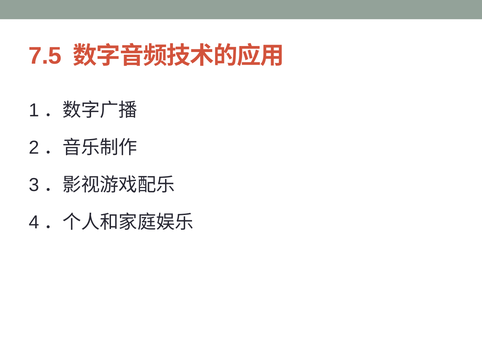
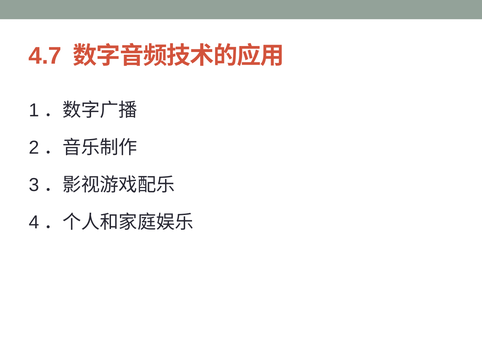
7.5: 7.5 -> 4.7 (45, 56)
